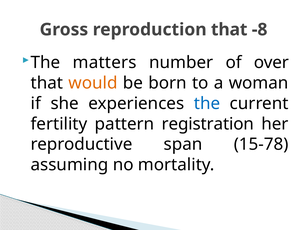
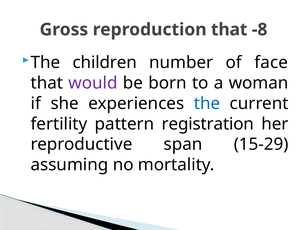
matters: matters -> children (105, 63)
over: over -> face (271, 63)
would colour: orange -> purple (93, 83)
15-78: 15-78 -> 15-29 (261, 145)
